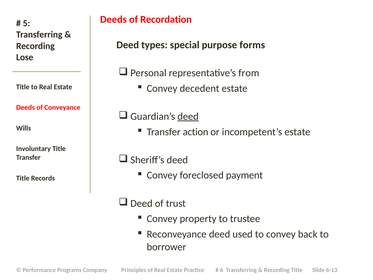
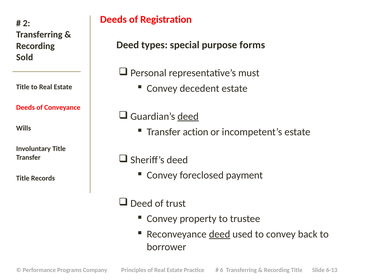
Recordation: Recordation -> Registration (166, 19)
5: 5 -> 2 (27, 23)
Lose: Lose -> Sold (25, 57)
from: from -> must (249, 73)
deed underline: none -> present (220, 234)
